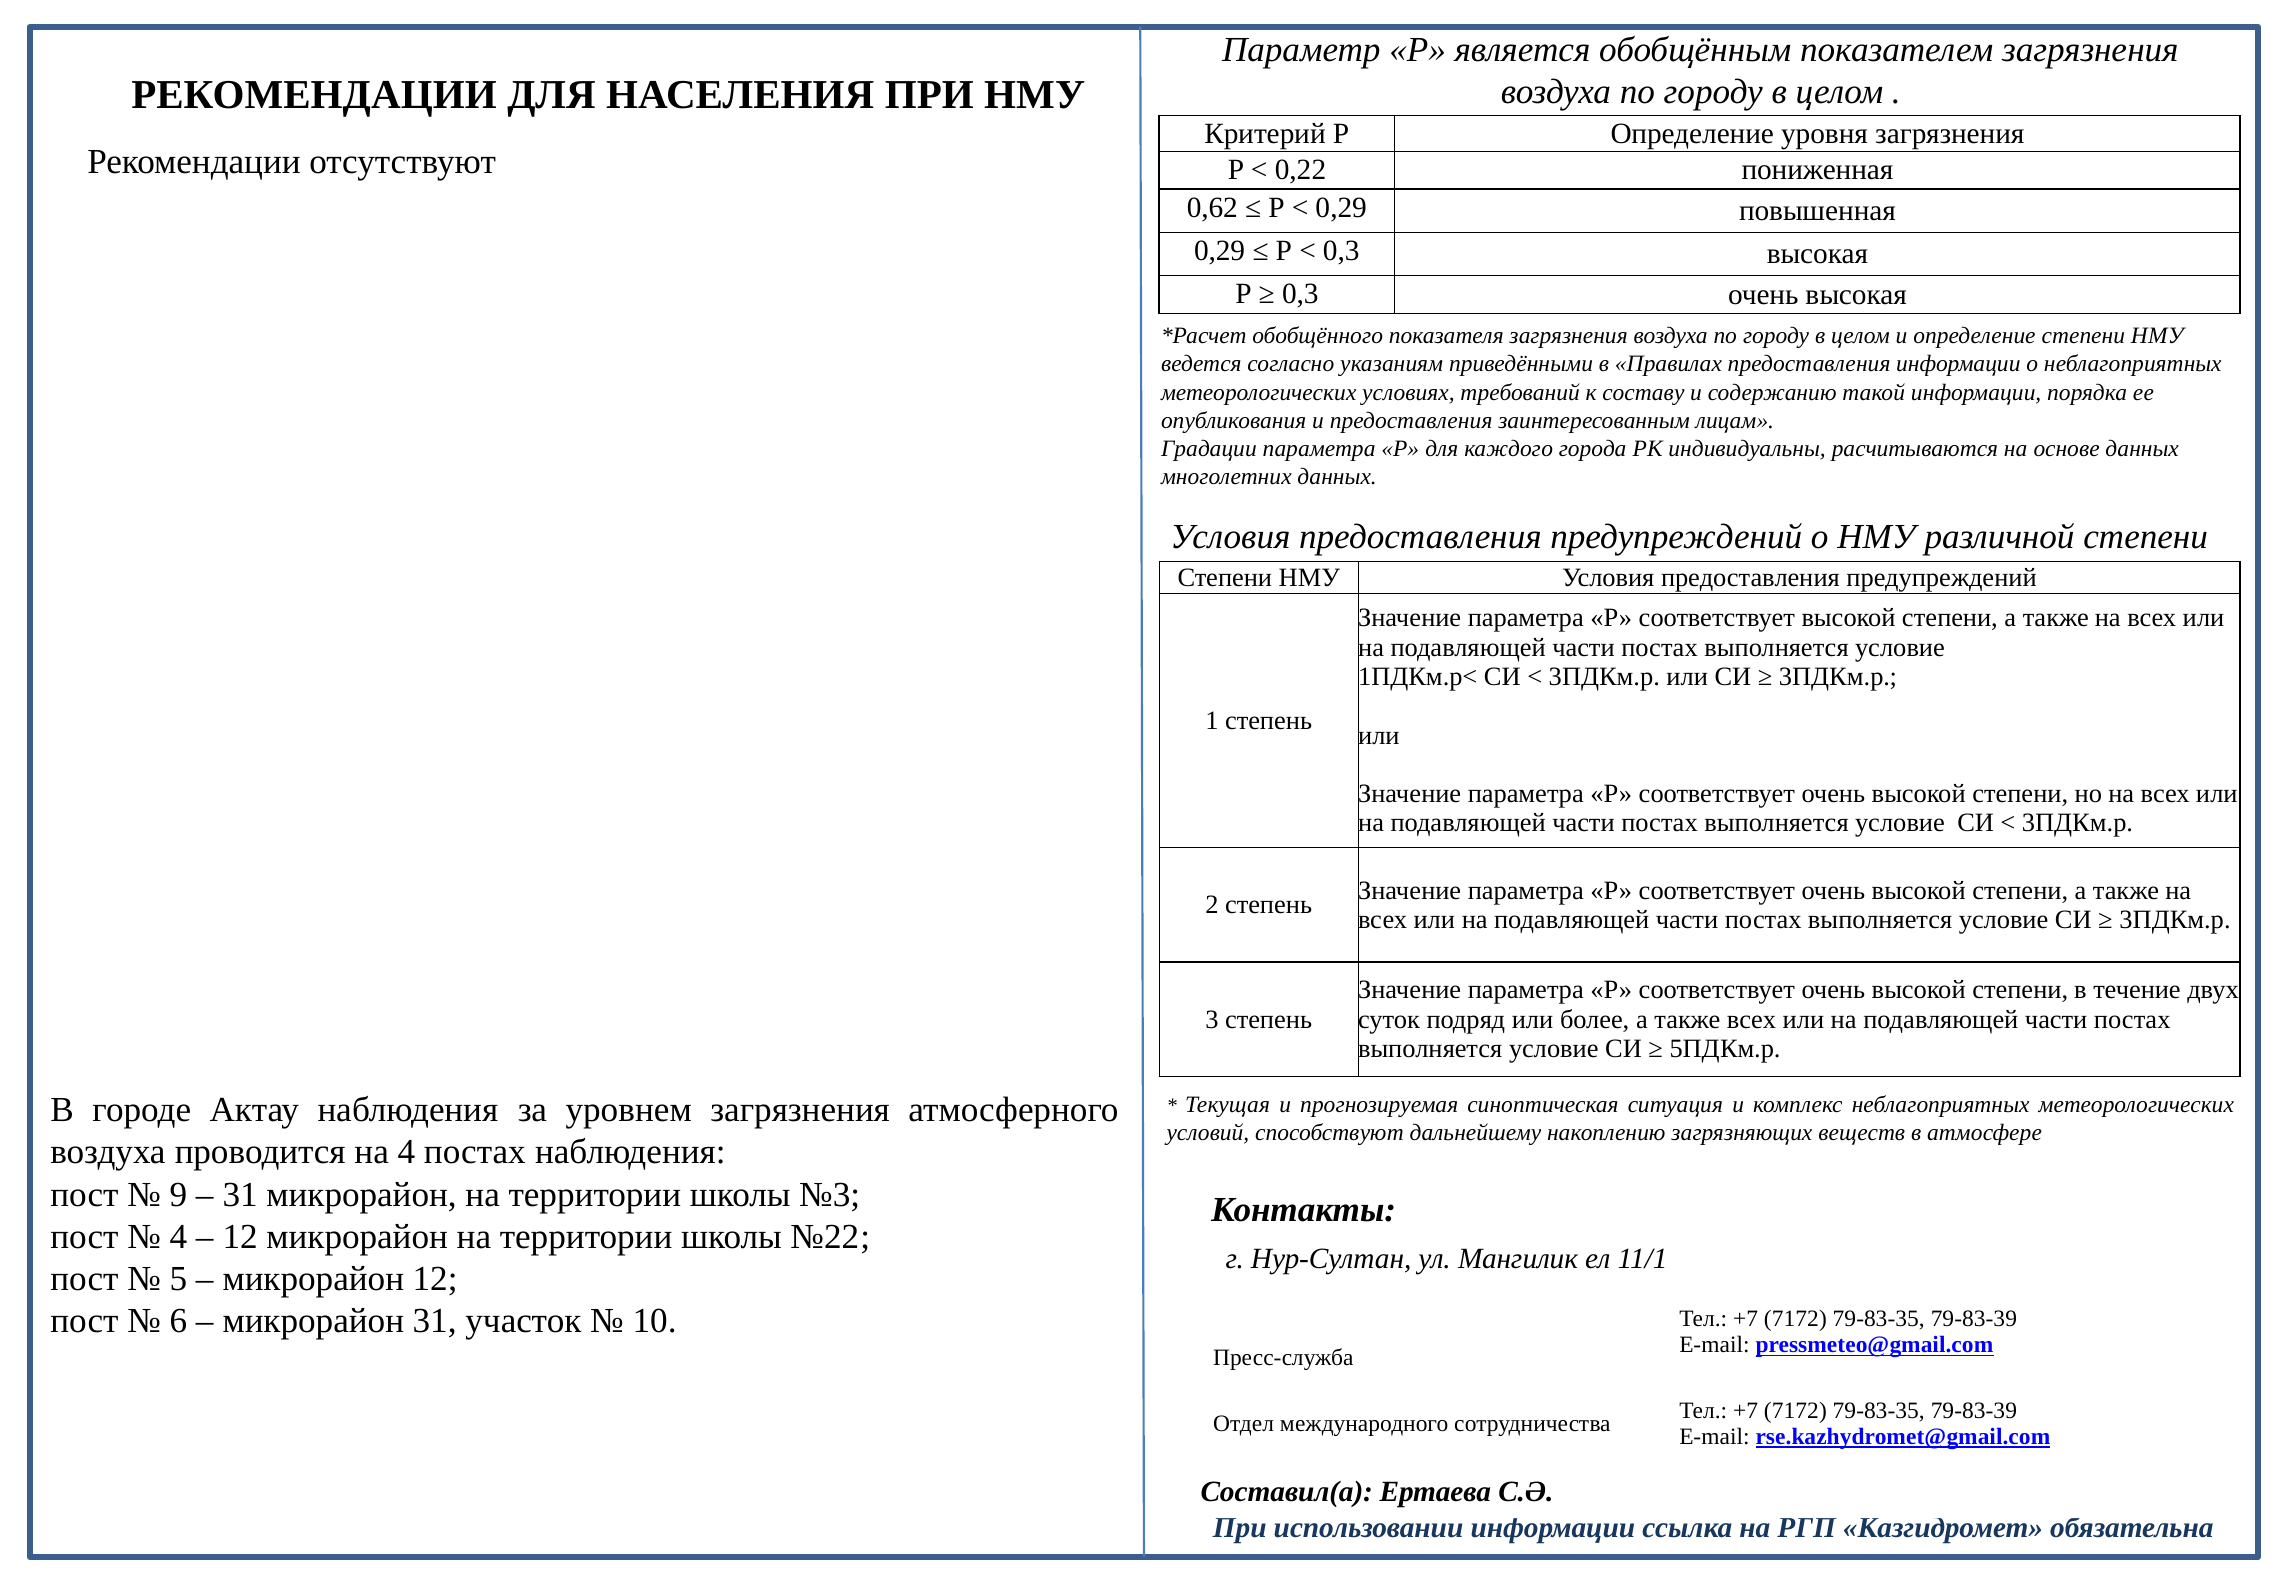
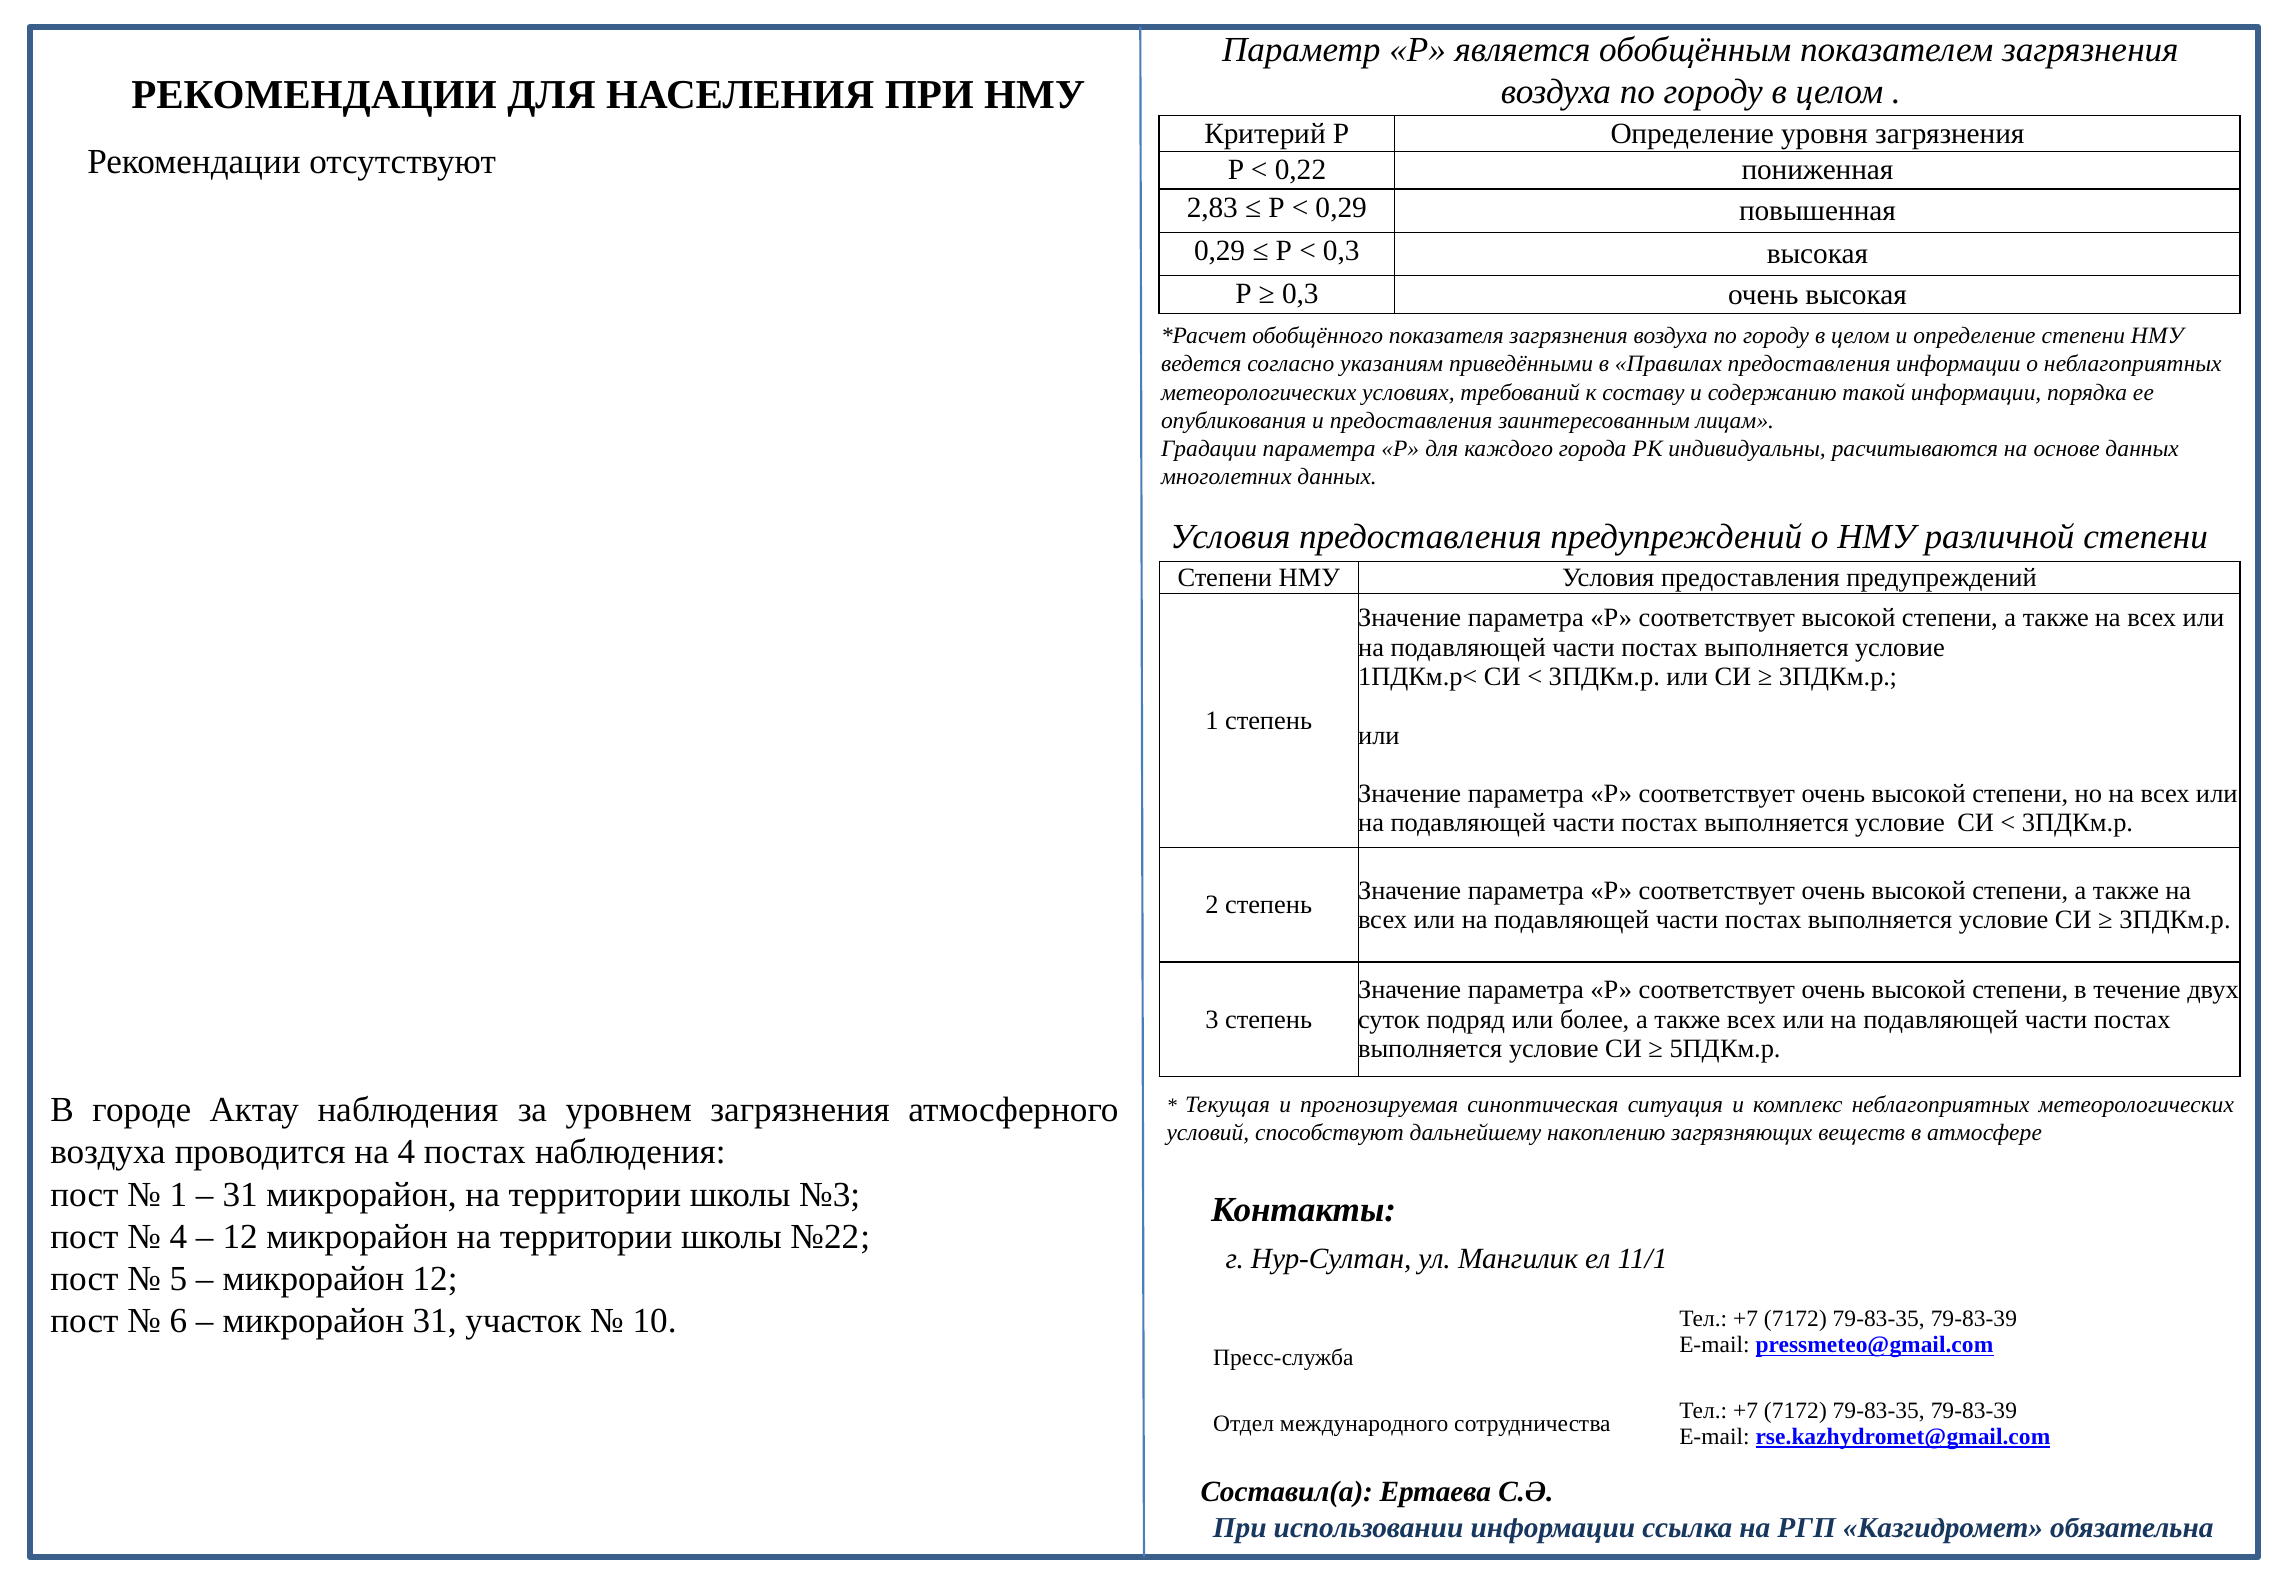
0,62: 0,62 -> 2,83 (1212, 207)
9: 9 -> 1 (178, 1195)
